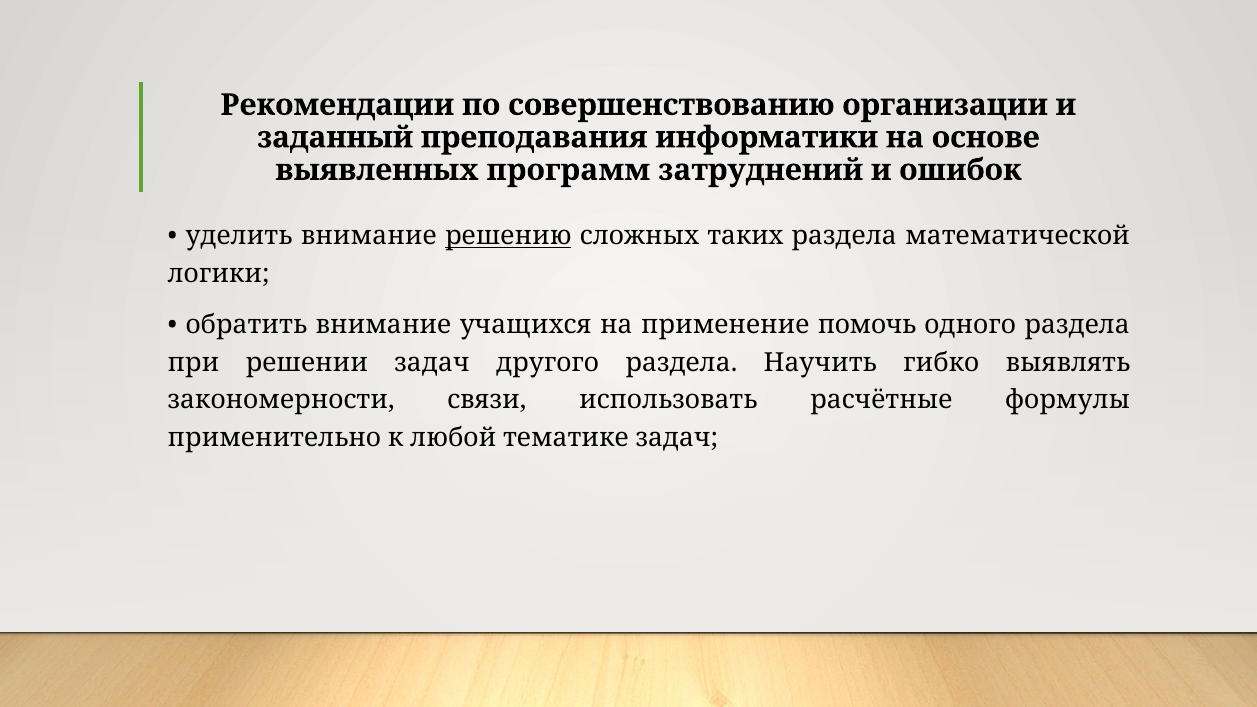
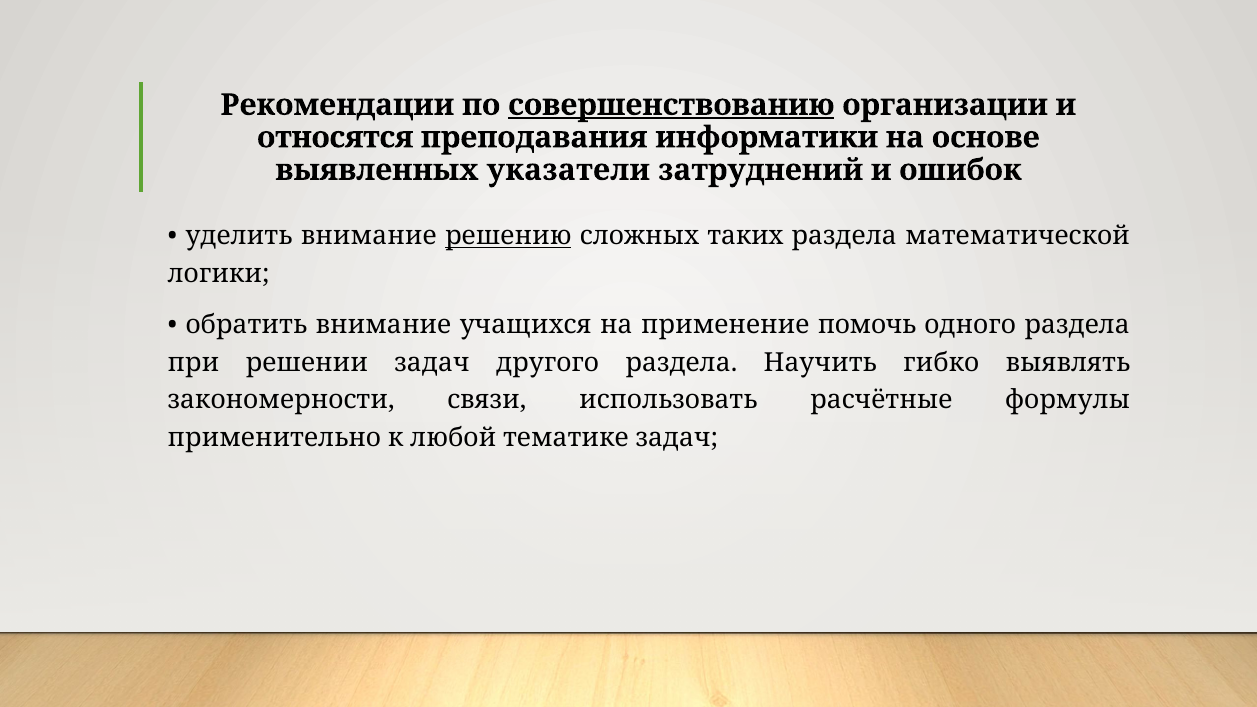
совершенствованию underline: none -> present (671, 105)
заданный: заданный -> относятся (335, 137)
программ: программ -> указатели (568, 170)
